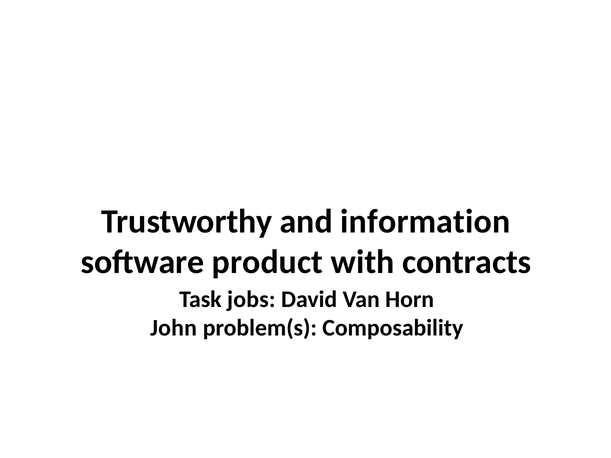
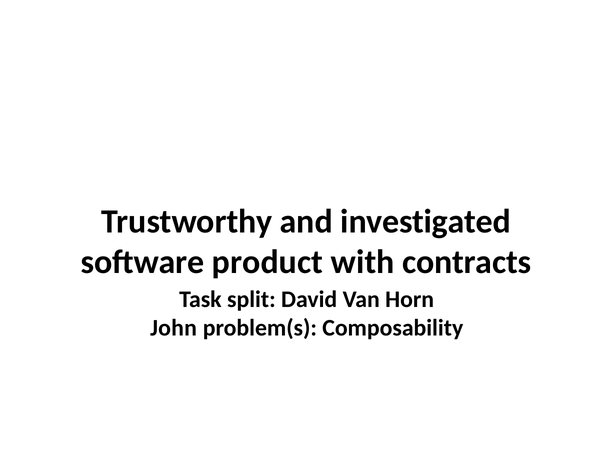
information: information -> investigated (426, 222)
jobs: jobs -> split (251, 300)
